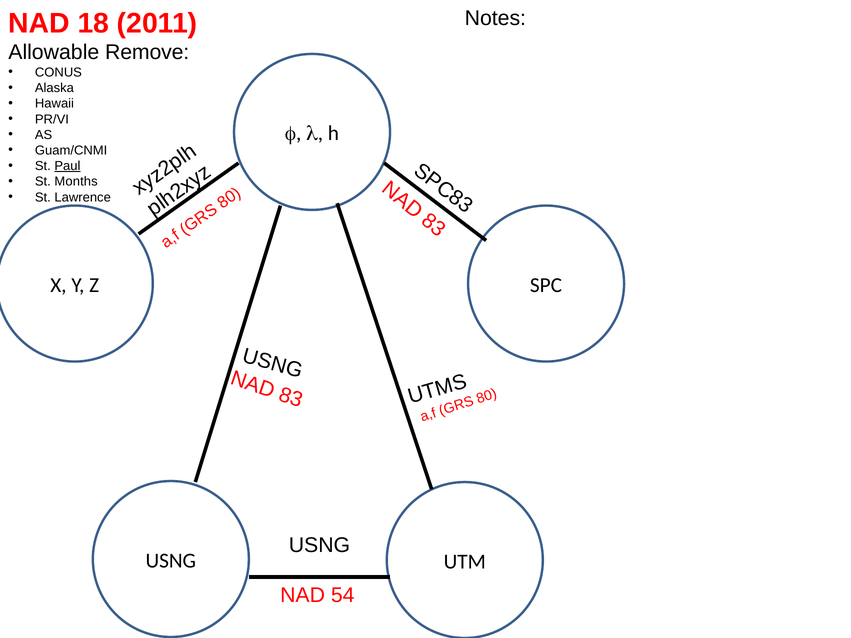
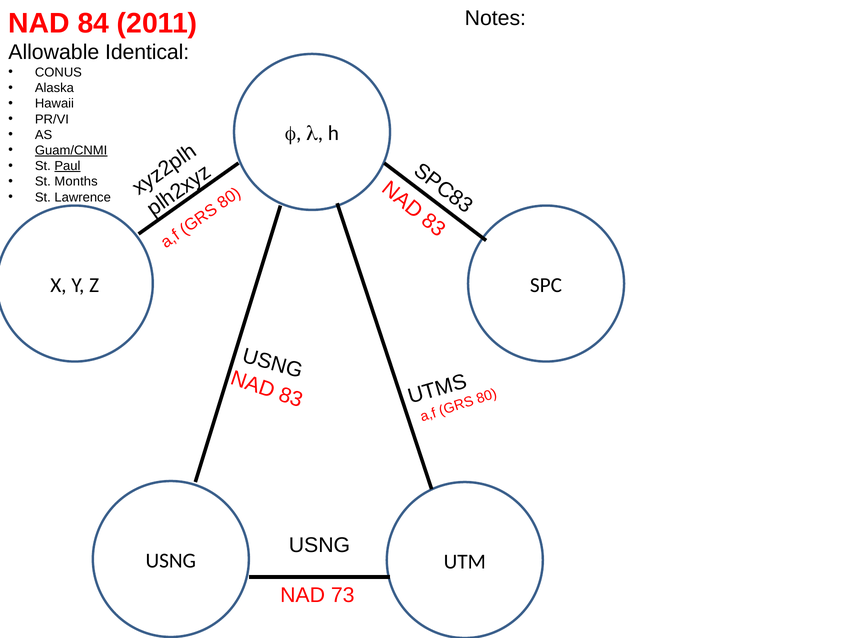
18: 18 -> 84 (93, 23)
Remove: Remove -> Identical (147, 52)
Guam/CNMI underline: none -> present (71, 150)
54: 54 -> 73 (343, 596)
